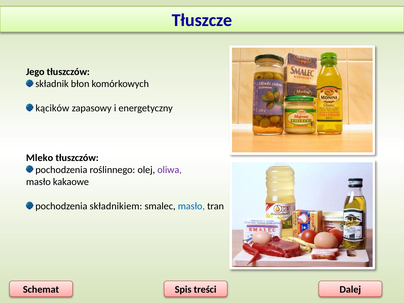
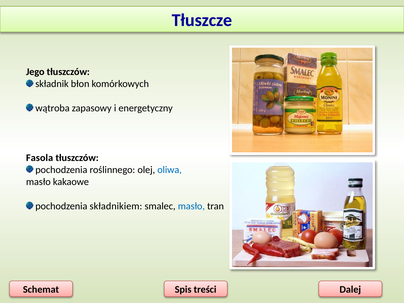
kącików: kącików -> wątroba (52, 108)
Mleko: Mleko -> Fasola (40, 158)
oliwa colour: purple -> blue (170, 170)
